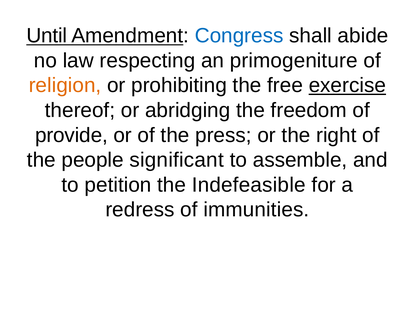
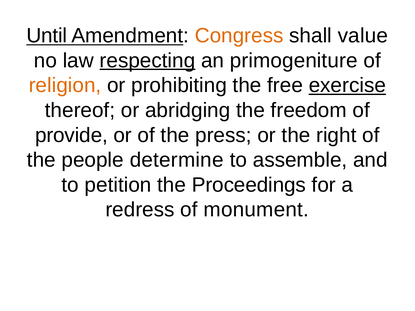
Congress colour: blue -> orange (239, 36)
abide: abide -> value (363, 36)
respecting underline: none -> present (147, 61)
significant: significant -> determine (177, 160)
Indefeasible: Indefeasible -> Proceedings (249, 185)
immunities: immunities -> monument (256, 210)
